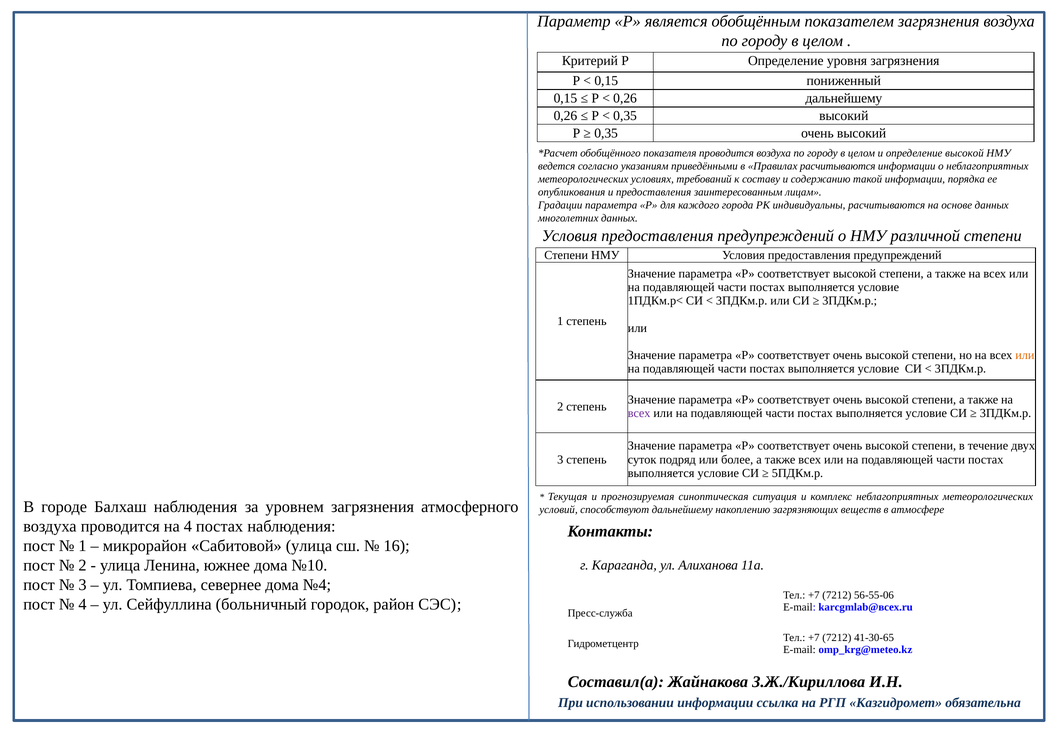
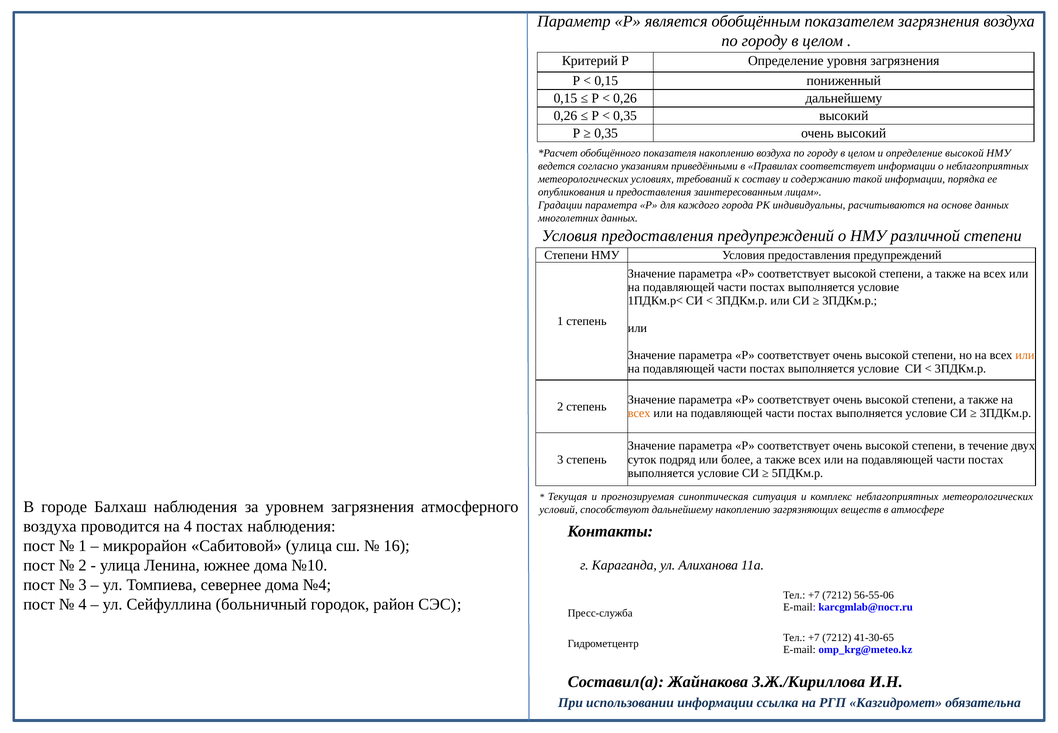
показателя проводится: проводится -> накоплению (726, 153)
Правилах расчитываются: расчитываются -> соответствует (838, 166)
всех colour: purple -> orange (639, 413)
karcgmlab@всех.ru: karcgmlab@всех.ru -> karcgmlab@пост.ru (866, 607)
